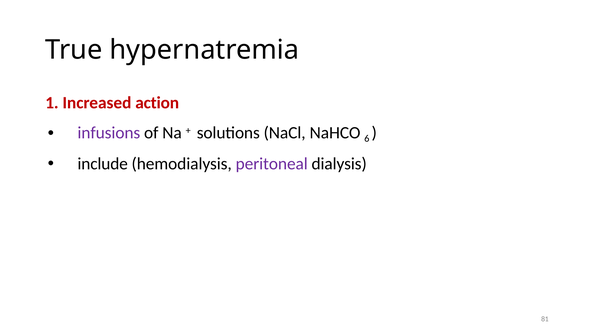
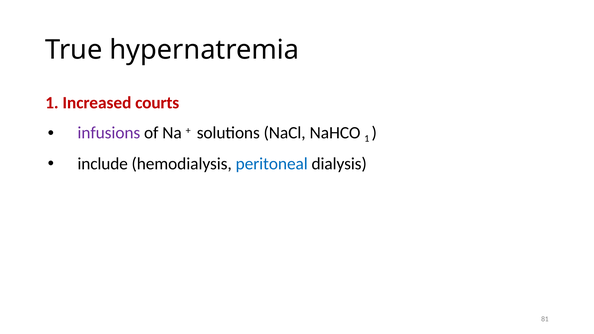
action: action -> courts (157, 103)
NaHCO 6: 6 -> 1 (367, 138)
peritoneal colour: purple -> blue (272, 164)
